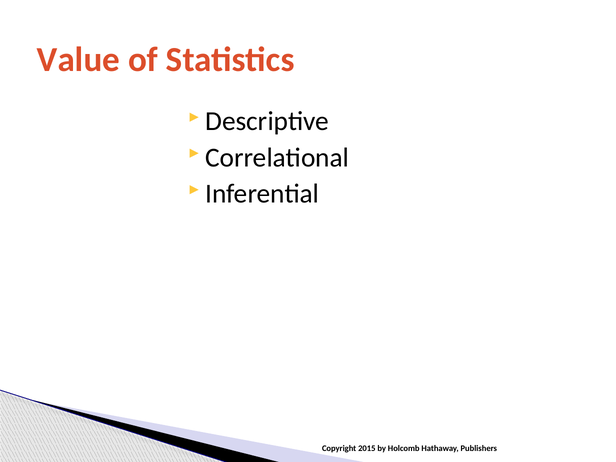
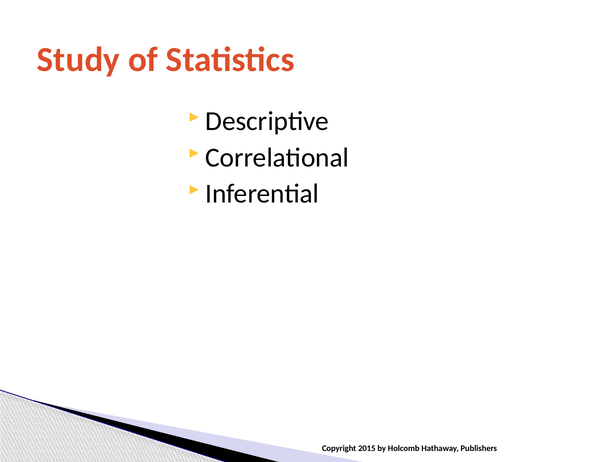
Value: Value -> Study (78, 59)
